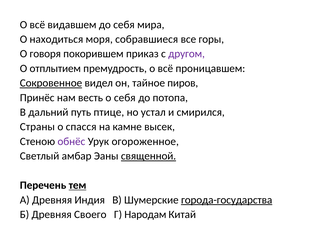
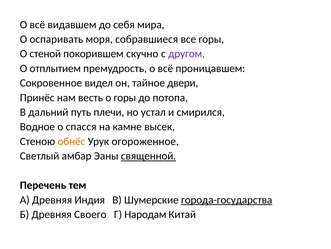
находиться: находиться -> оспаривать (56, 39)
говоря: говоря -> стеной (45, 54)
приказ: приказ -> скучно (142, 54)
Сокровенное underline: present -> none (51, 83)
пиров: пиров -> двери (183, 83)
о себя: себя -> горы (125, 97)
птице: птице -> плечи (109, 112)
Страны: Страны -> Водное (37, 126)
обнёс colour: purple -> orange (71, 141)
тем underline: present -> none (78, 185)
